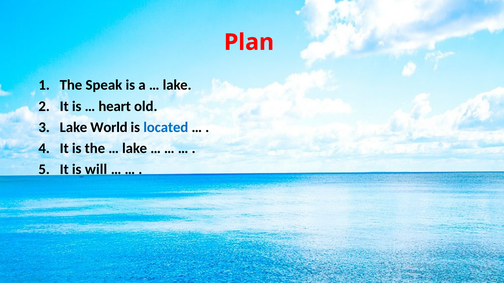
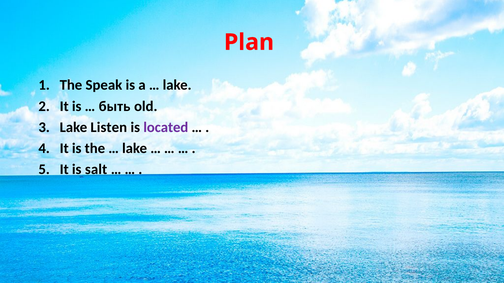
heart: heart -> быть (115, 106)
World: World -> Listen (109, 127)
located colour: blue -> purple (166, 127)
will: will -> salt (96, 170)
